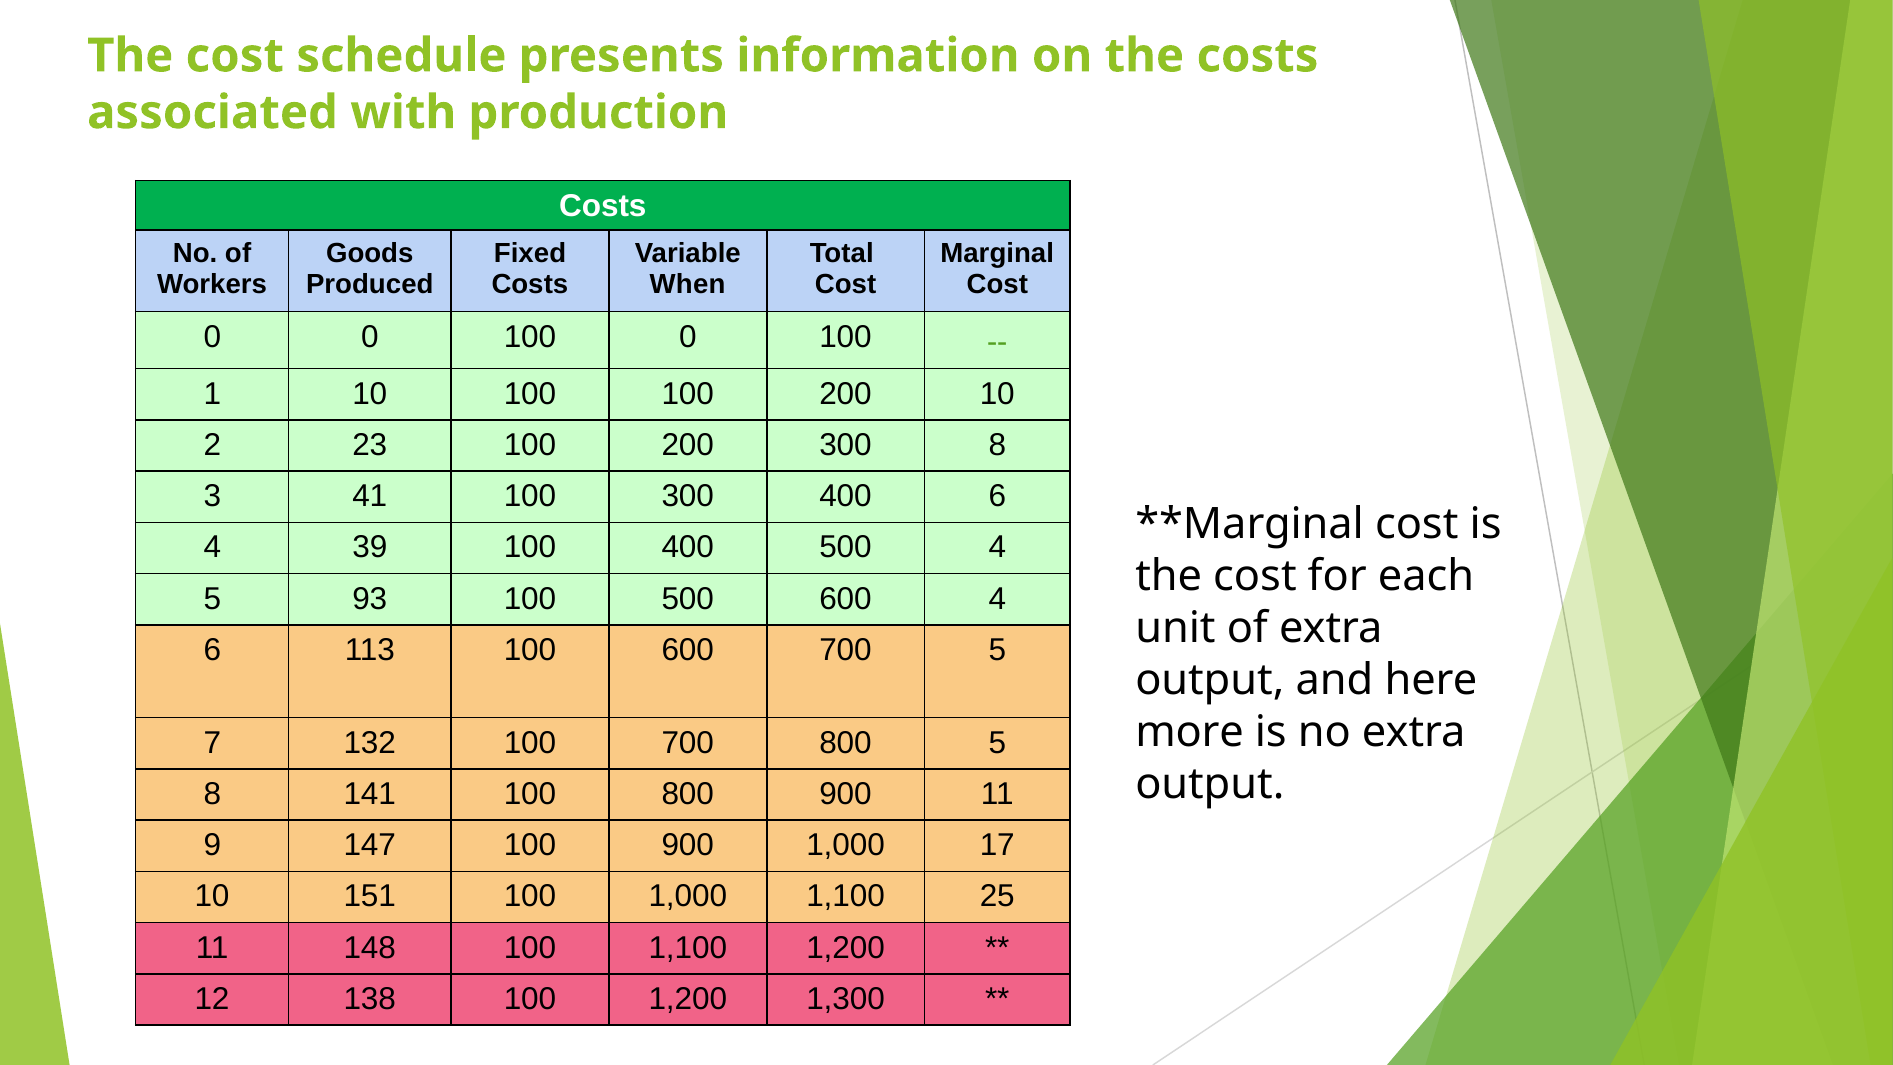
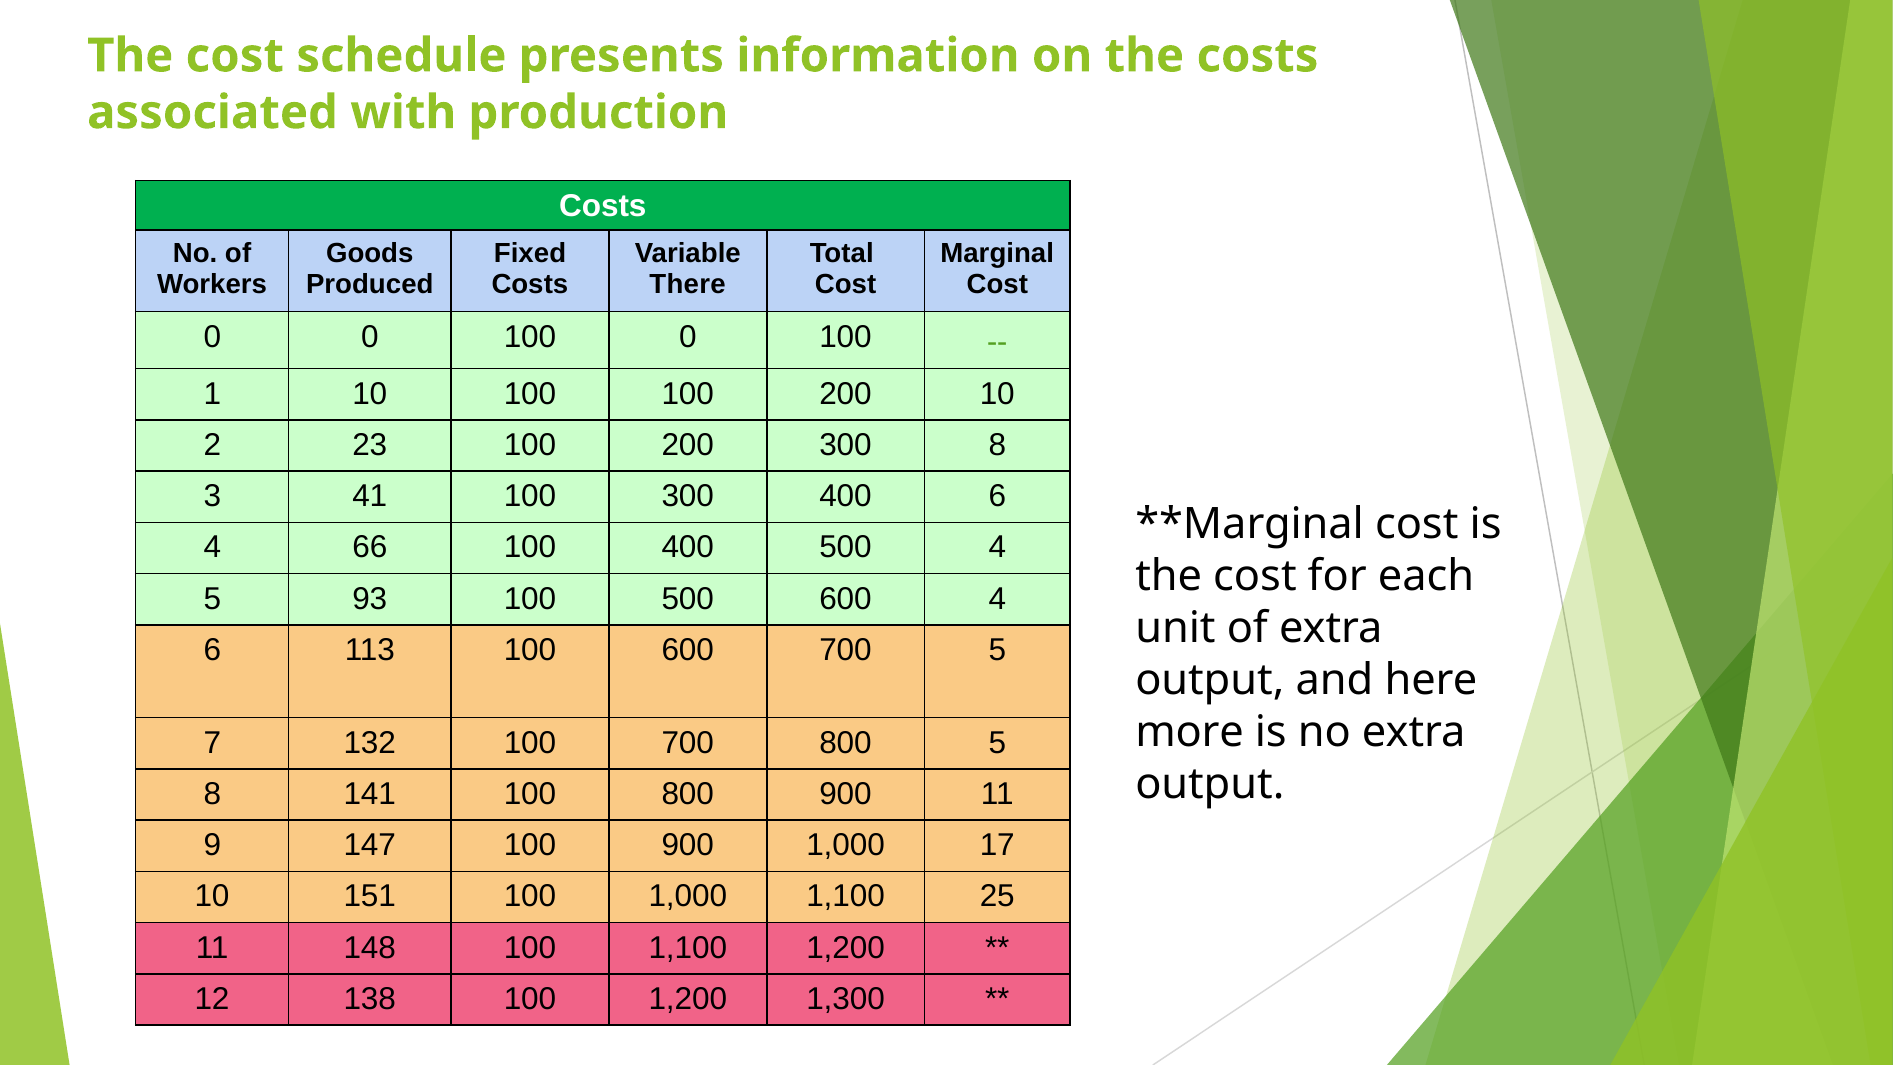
When: When -> There (688, 284)
39: 39 -> 66 (370, 547)
